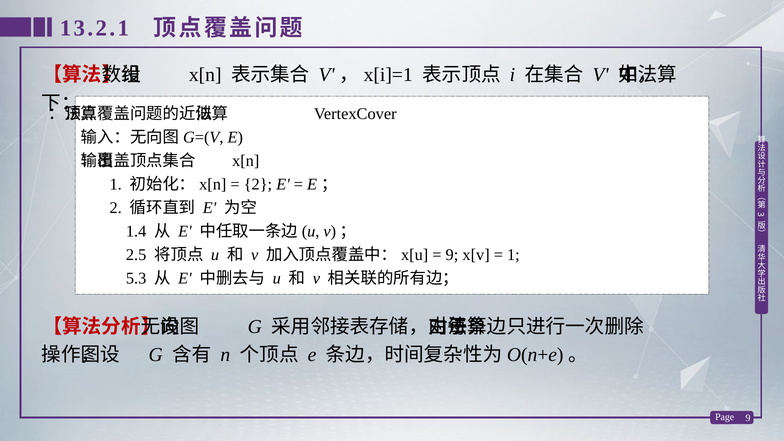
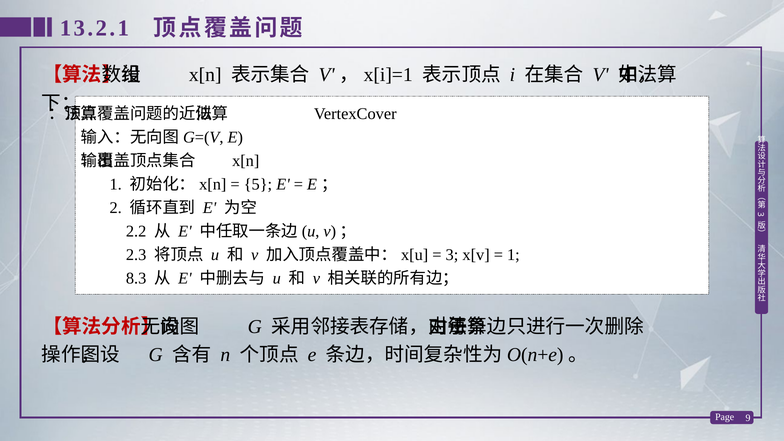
2: 2 -> 5 (258, 184)
1.4: 1.4 -> 2.2 (136, 231)
2.5: 2.5 -> 2.3 (136, 255)
9: 9 -> 3 (452, 255)
5.3: 5.3 -> 8.3 (136, 279)
